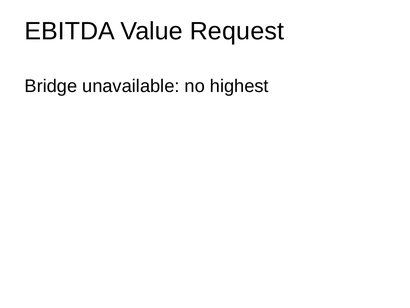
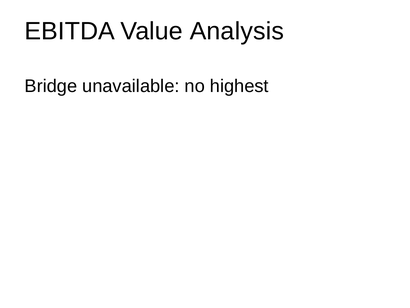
Request: Request -> Analysis (237, 31)
